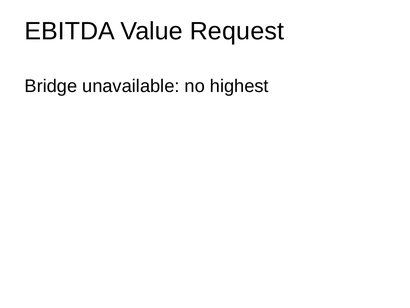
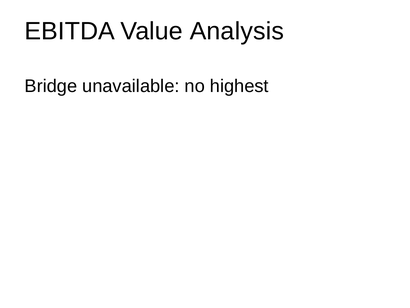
Request: Request -> Analysis (237, 31)
